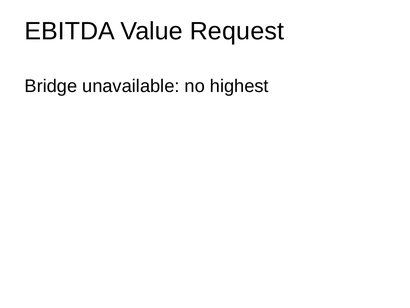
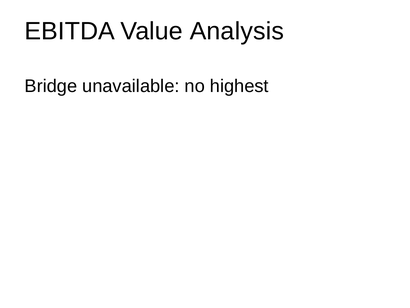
Request: Request -> Analysis (237, 31)
